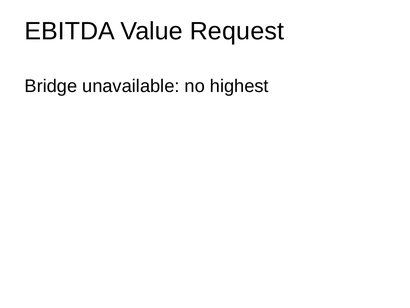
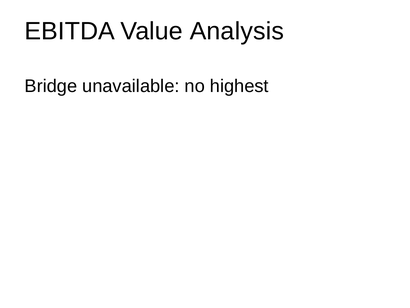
Request: Request -> Analysis (237, 31)
